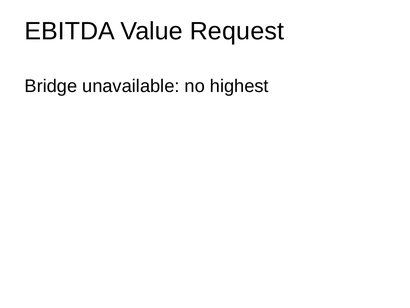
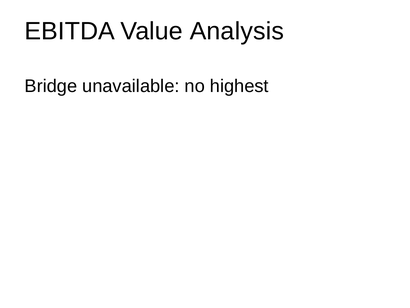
Request: Request -> Analysis (237, 31)
